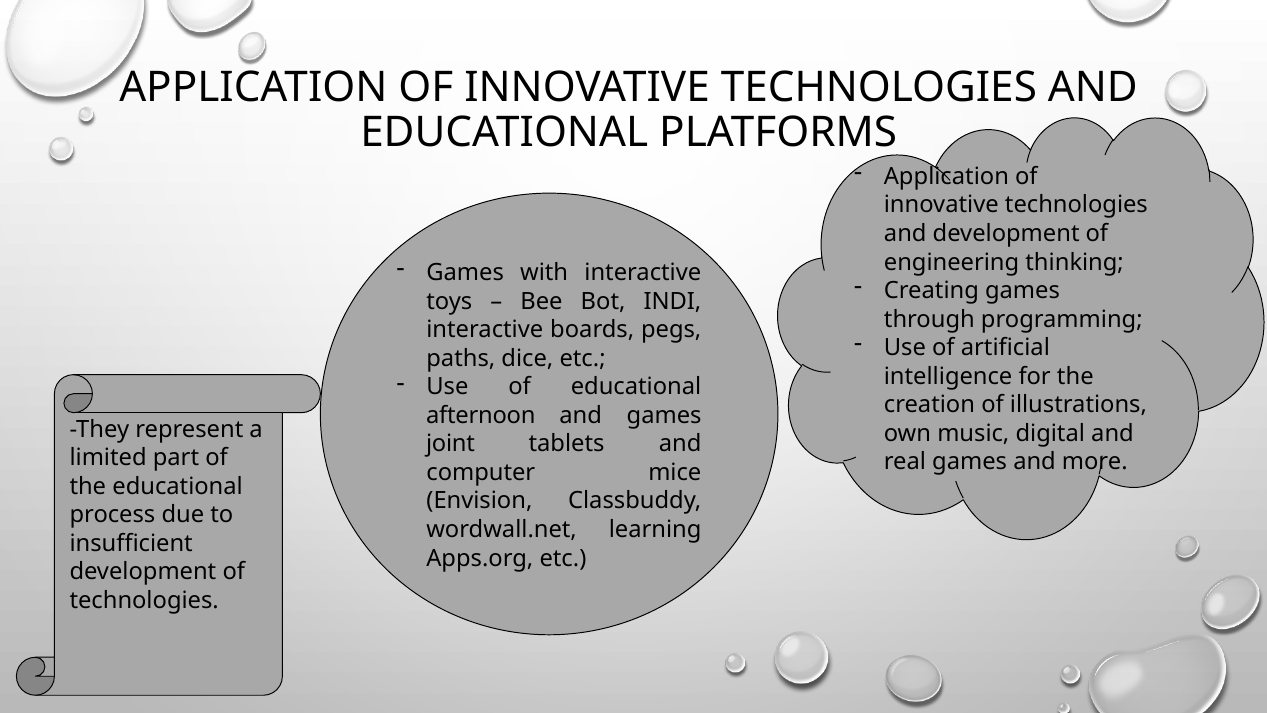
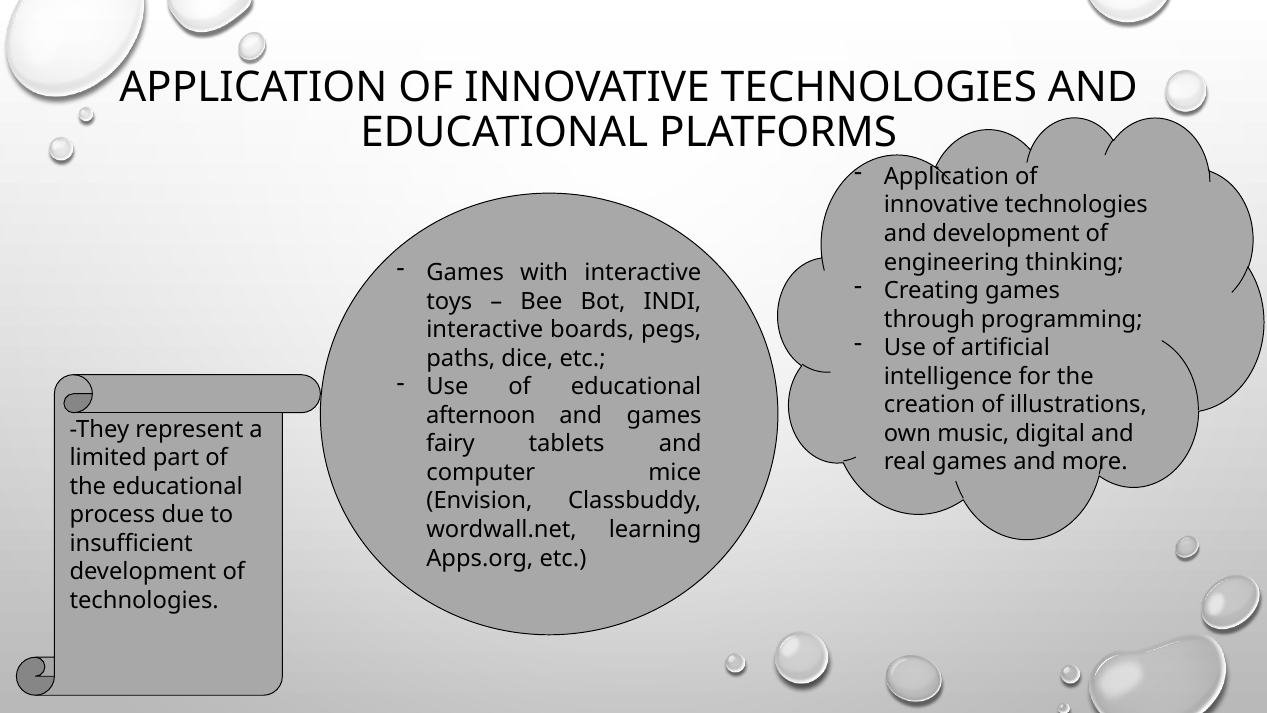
joint: joint -> fairy (450, 444)
